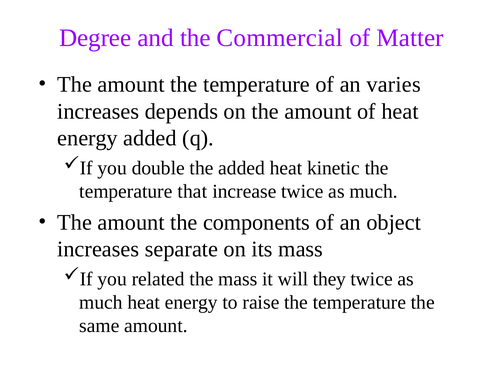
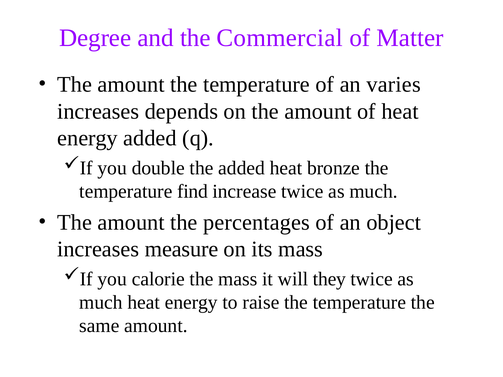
kinetic: kinetic -> bronze (334, 168)
that: that -> find (193, 192)
components: components -> percentages (256, 222)
separate: separate -> measure (182, 249)
related: related -> calorie (158, 279)
